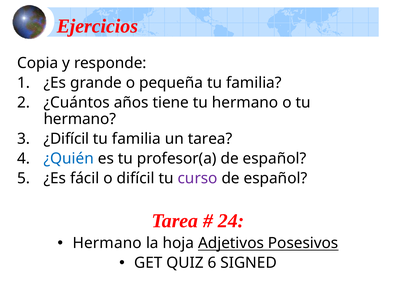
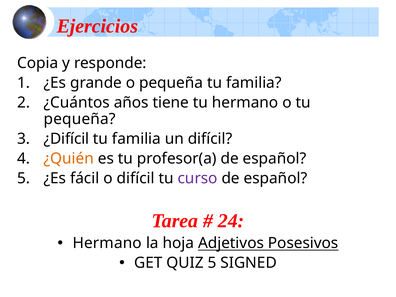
hermano: hermano -> pequeña (80, 119)
un tarea: tarea -> difícil (210, 139)
¿Quién colour: blue -> orange (69, 159)
QUIZ 6: 6 -> 5 (212, 263)
